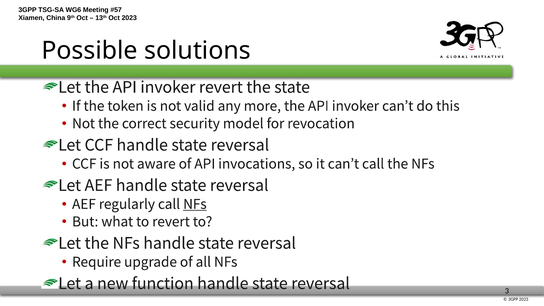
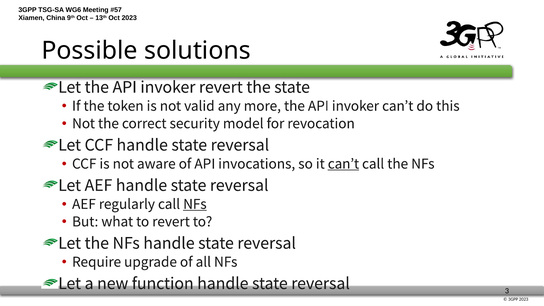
can’t underline: none -> present (343, 164)
